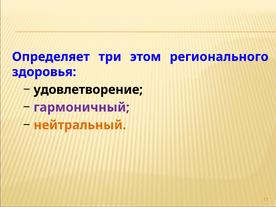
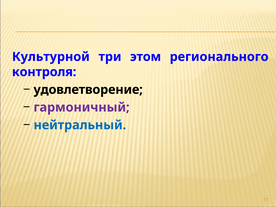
Определяет: Определяет -> Культурной (51, 57)
здоровья: здоровья -> контроля (44, 72)
нейтральный colour: orange -> blue (80, 125)
